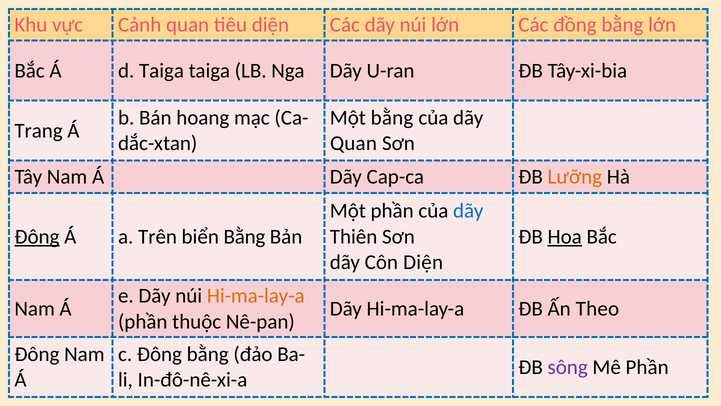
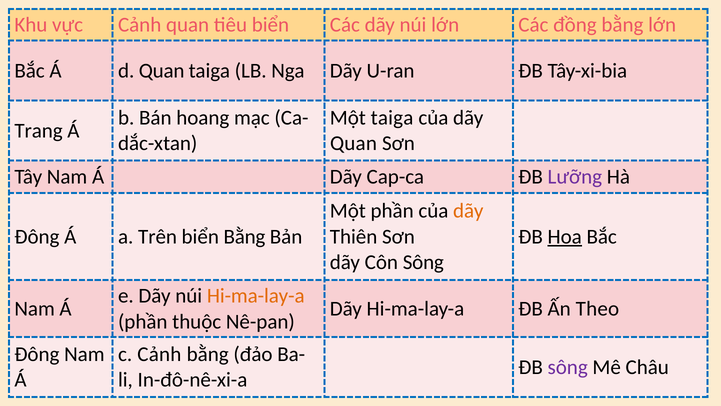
tiêu diện: diện -> biển (270, 25)
d Taiga: Taiga -> Quan (162, 71)
Một bằng: bằng -> taiga (392, 118)
Lưỡng colour: orange -> purple (575, 177)
dãy colour: blue -> orange (468, 211)
Đông underline: present -> none (37, 236)
Côn Diện: Diện -> Sông (423, 262)
c Đông: Đông -> Cảnh (159, 354)
Mê Phần: Phần -> Châu (647, 367)
